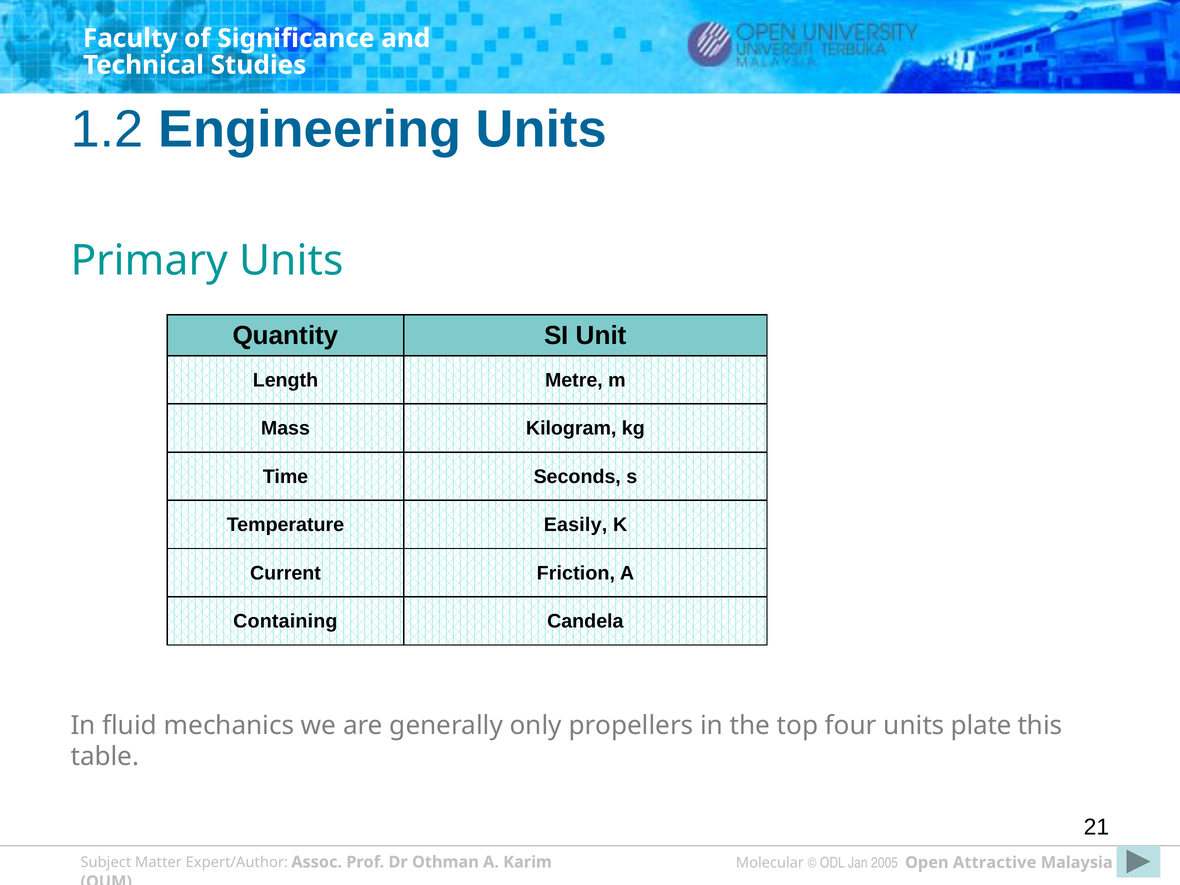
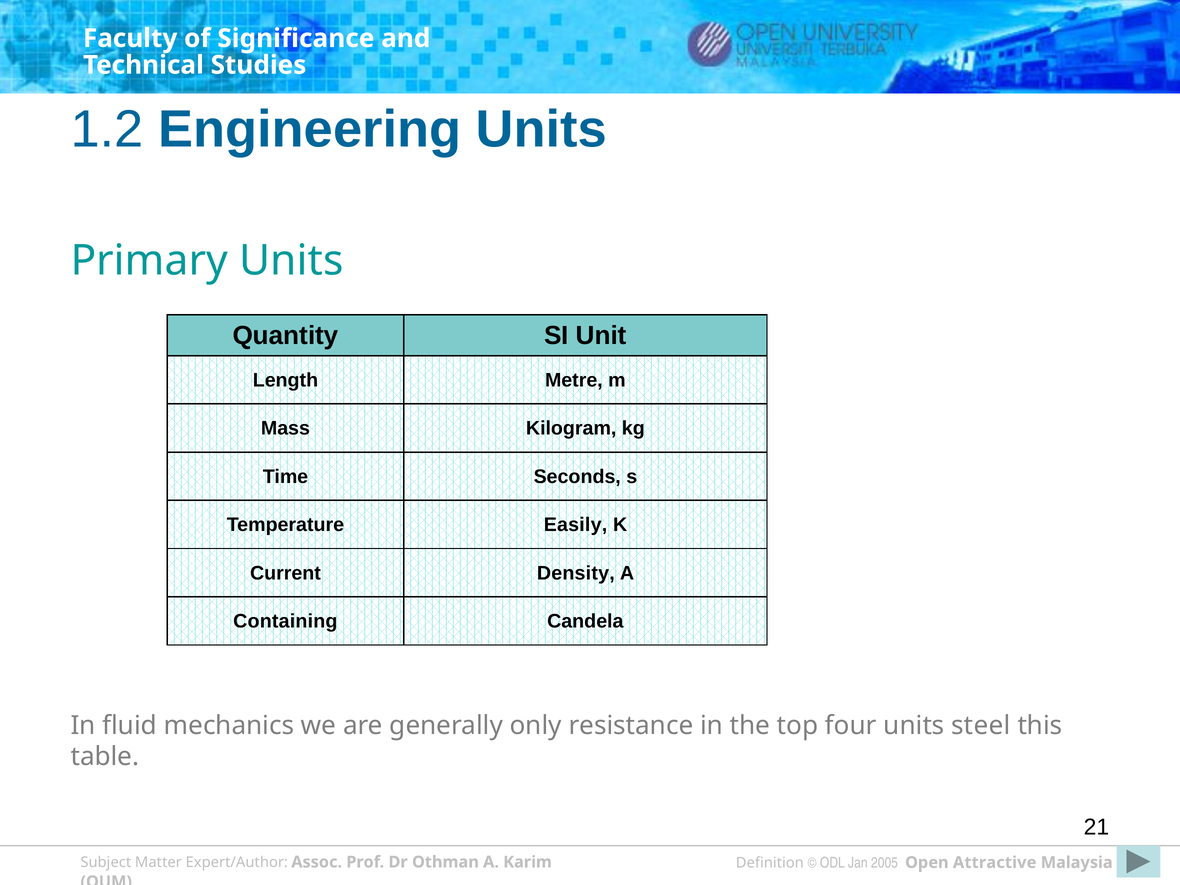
Friction: Friction -> Density (576, 573)
propellers: propellers -> resistance (631, 725)
plate: plate -> steel (981, 725)
Molecular: Molecular -> Definition (770, 863)
